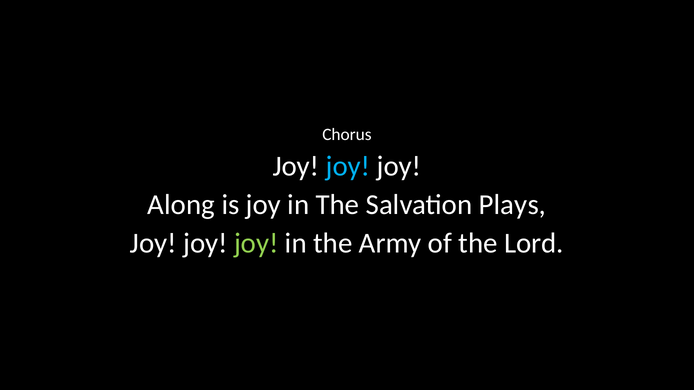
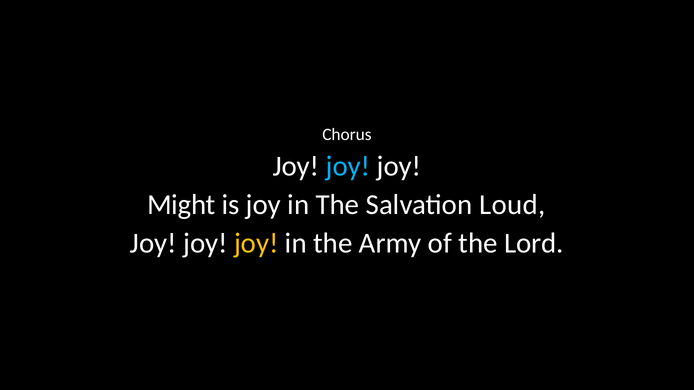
Along: Along -> Might (181, 205)
Plays: Plays -> Loud (512, 205)
joy colour: light green -> yellow (256, 244)
